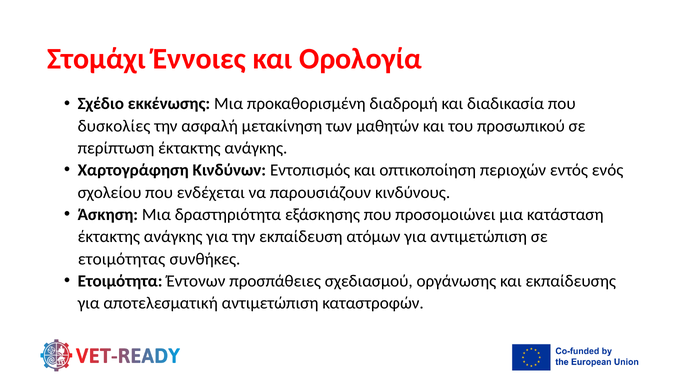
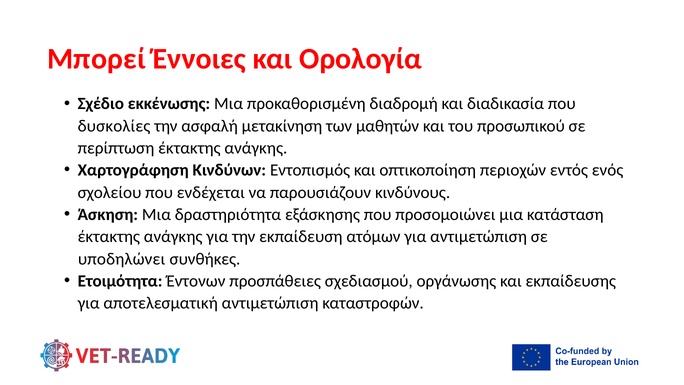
Στομάχι: Στομάχι -> Μπορεί (96, 59)
ετοιμότητας: ετοιμότητας -> υποδηλώνει (122, 259)
